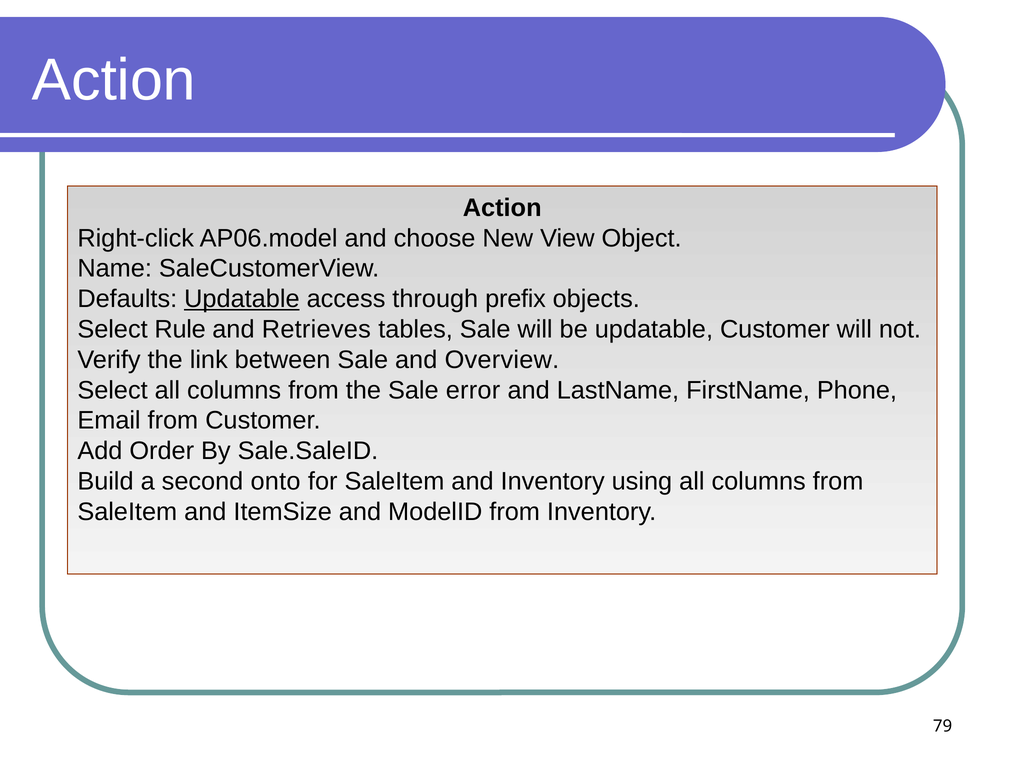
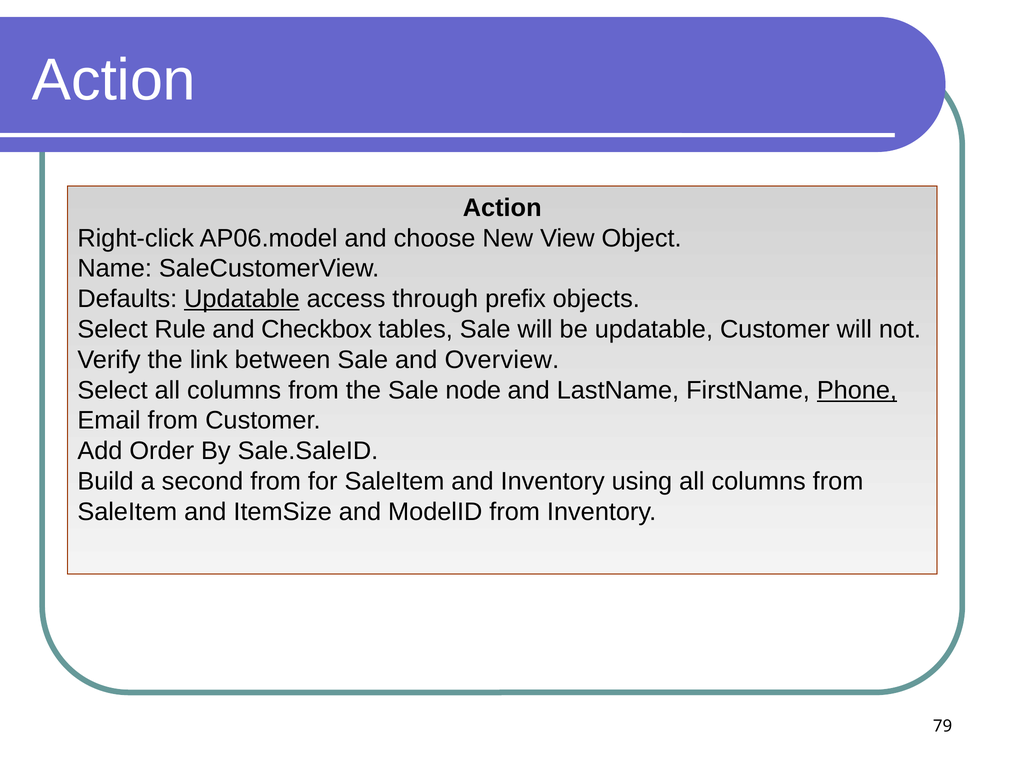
Retrieves: Retrieves -> Checkbox (317, 329)
error: error -> node (473, 390)
Phone underline: none -> present (857, 390)
second onto: onto -> from (276, 481)
